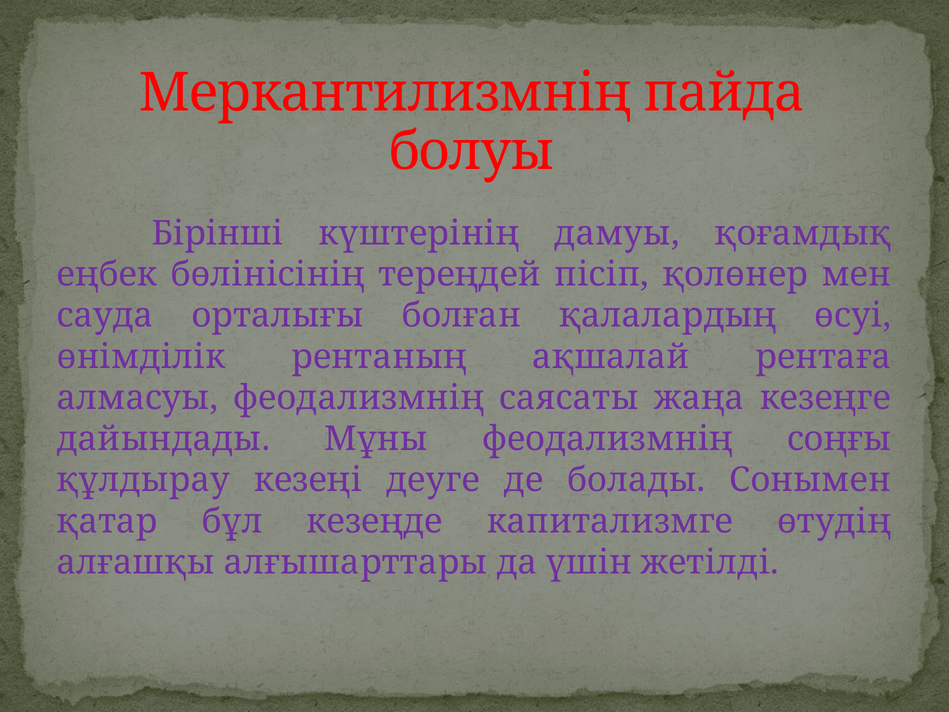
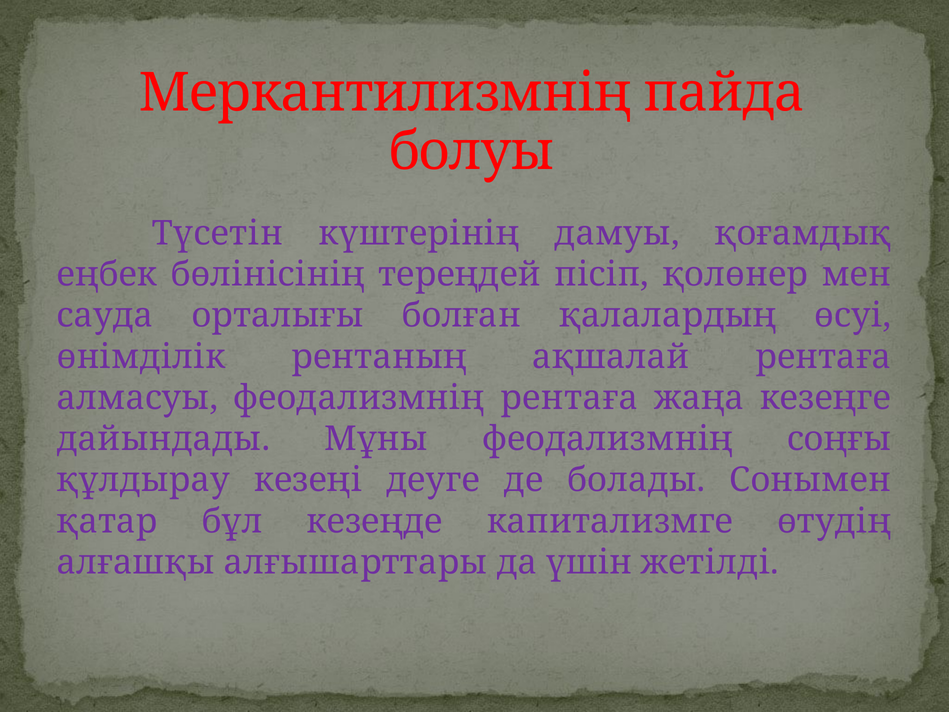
Бірінші: Бірінші -> Түсетін (217, 233)
феодализмнің саясаты: саясаты -> рентаға (569, 398)
